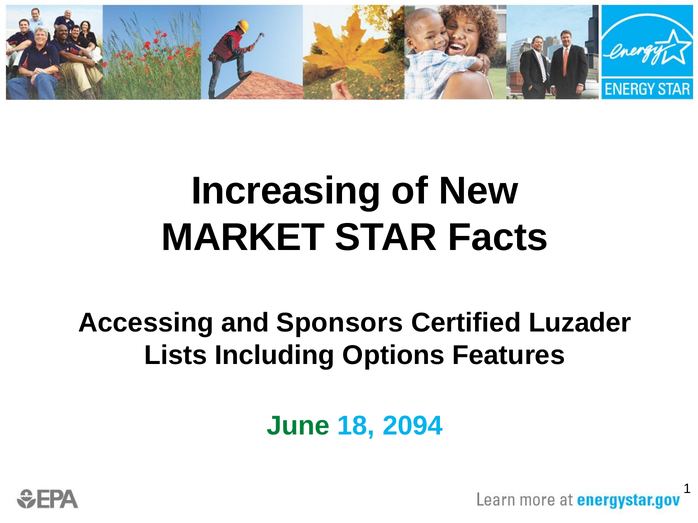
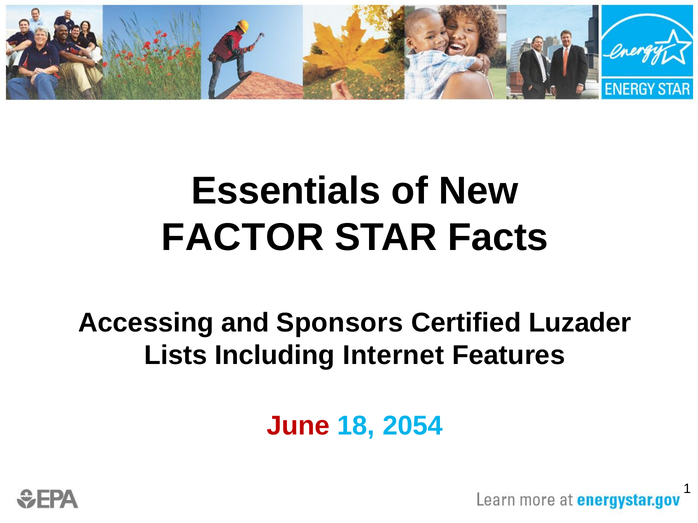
Increasing: Increasing -> Essentials (286, 191)
MARKET: MARKET -> FACTOR (243, 238)
Options: Options -> Internet (393, 356)
June colour: green -> red (298, 426)
2094: 2094 -> 2054 (413, 426)
